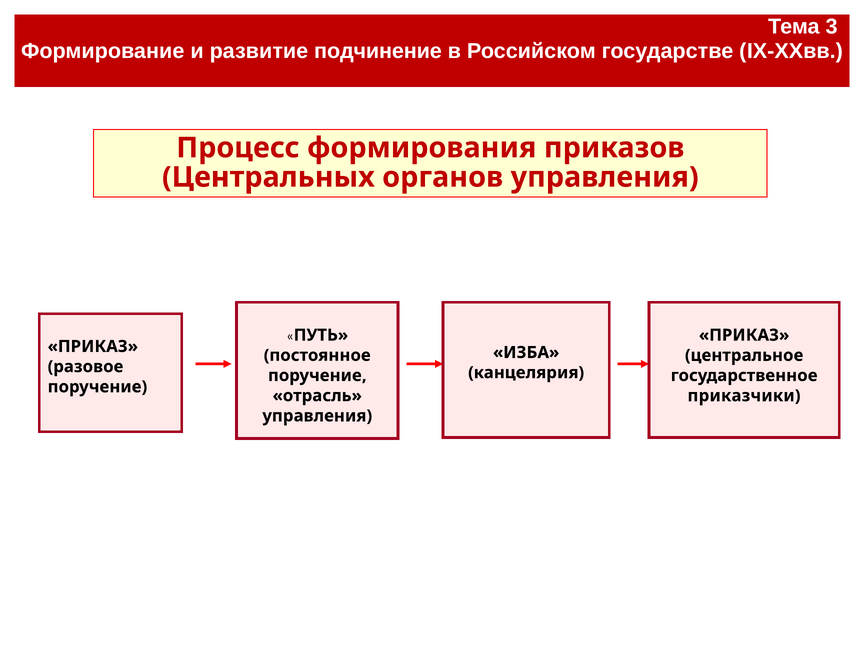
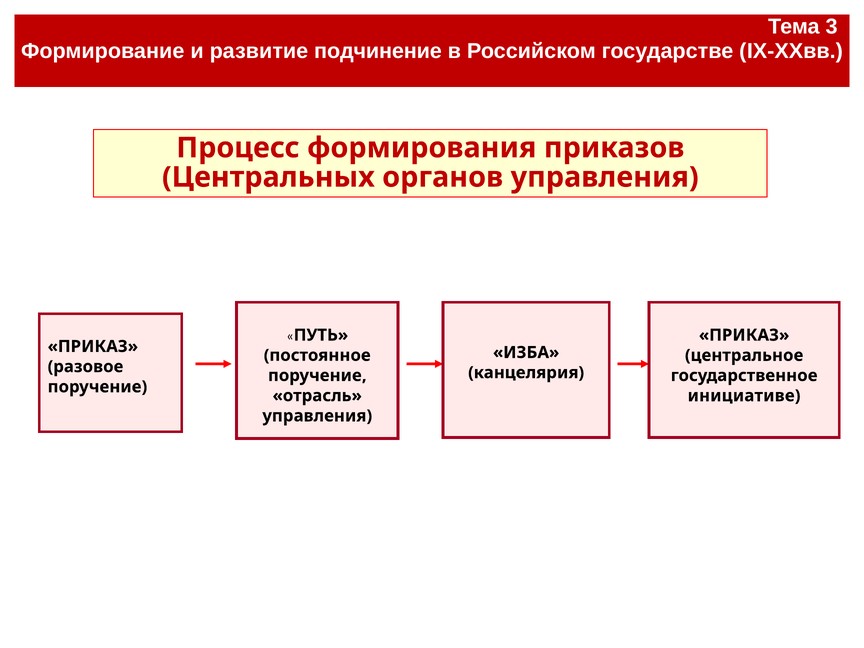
приказчики: приказчики -> инициативе (744, 396)
